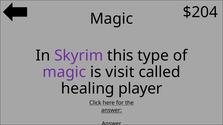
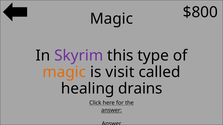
$204: $204 -> $800 (200, 12)
magic colour: purple -> orange (64, 72)
player: player -> drains (140, 89)
